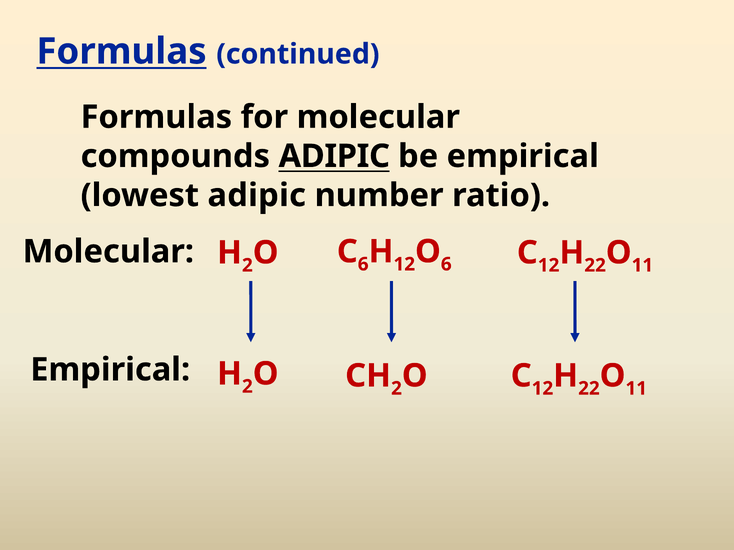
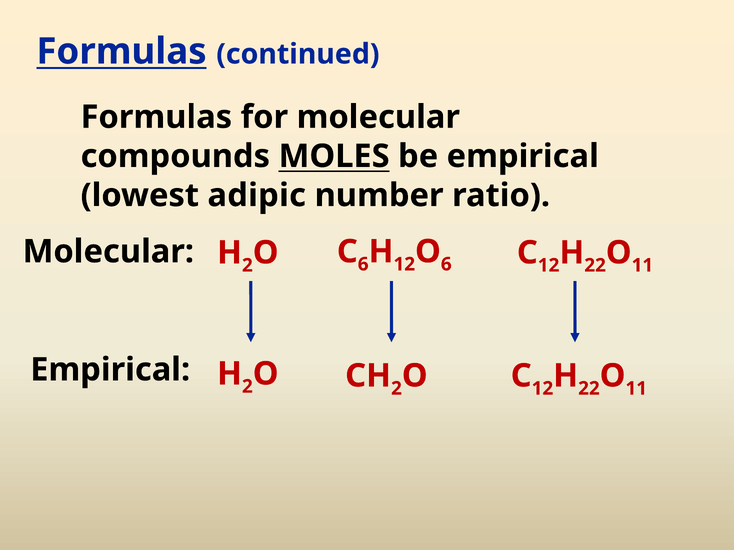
compounds ADIPIC: ADIPIC -> MOLES (334, 156)
